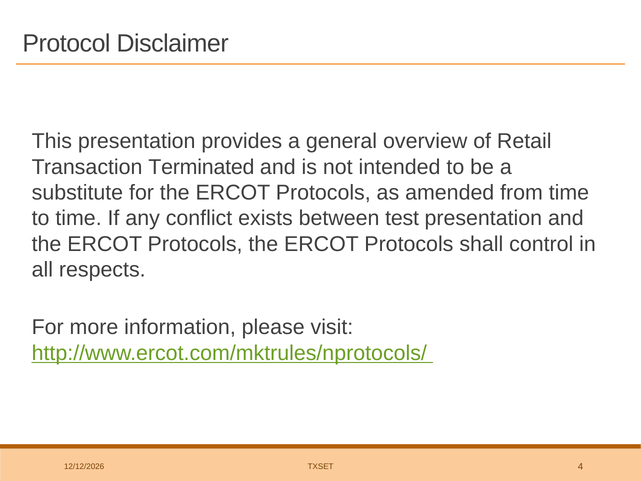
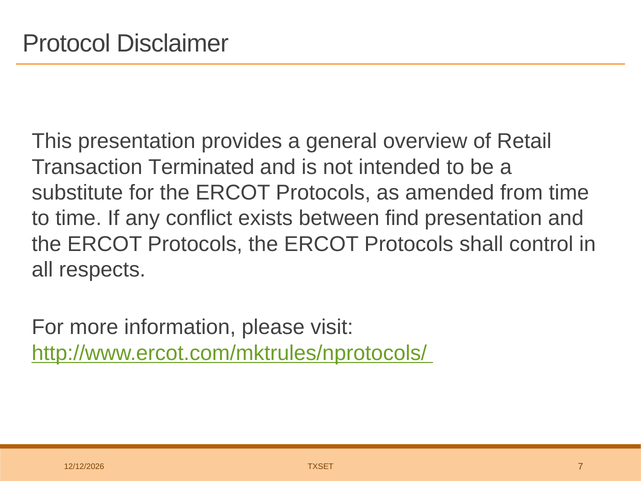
test: test -> find (402, 218)
4: 4 -> 7 (581, 466)
